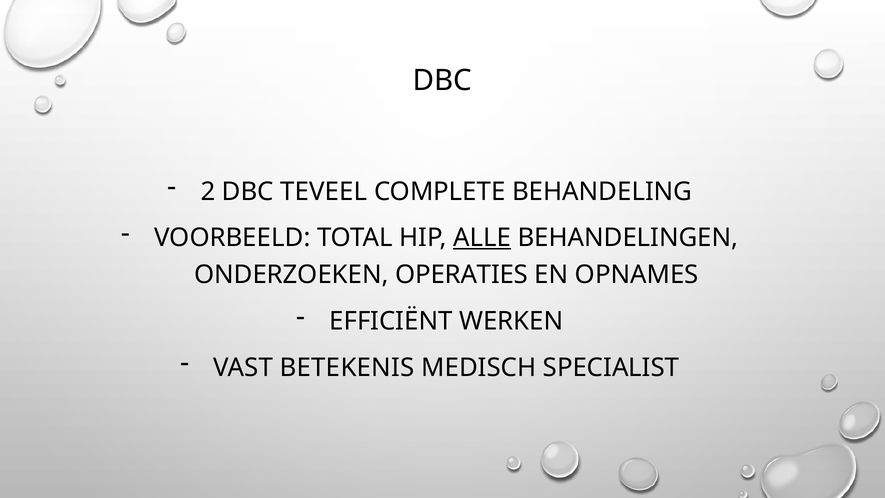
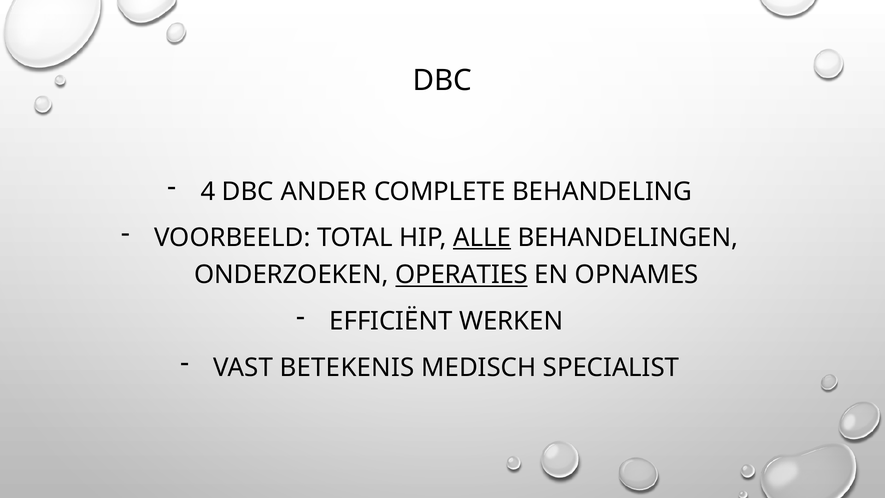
2: 2 -> 4 (208, 191)
TEVEEL: TEVEEL -> ANDER (324, 191)
OPERATIES underline: none -> present (462, 275)
